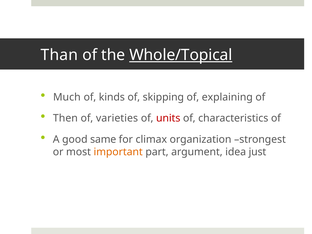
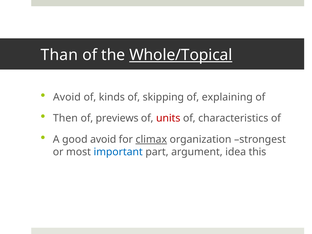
Much: Much -> Avoid (67, 97)
varieties: varieties -> previews (117, 118)
good same: same -> avoid (103, 139)
climax underline: none -> present (151, 139)
important colour: orange -> blue (118, 152)
just: just -> this (257, 152)
